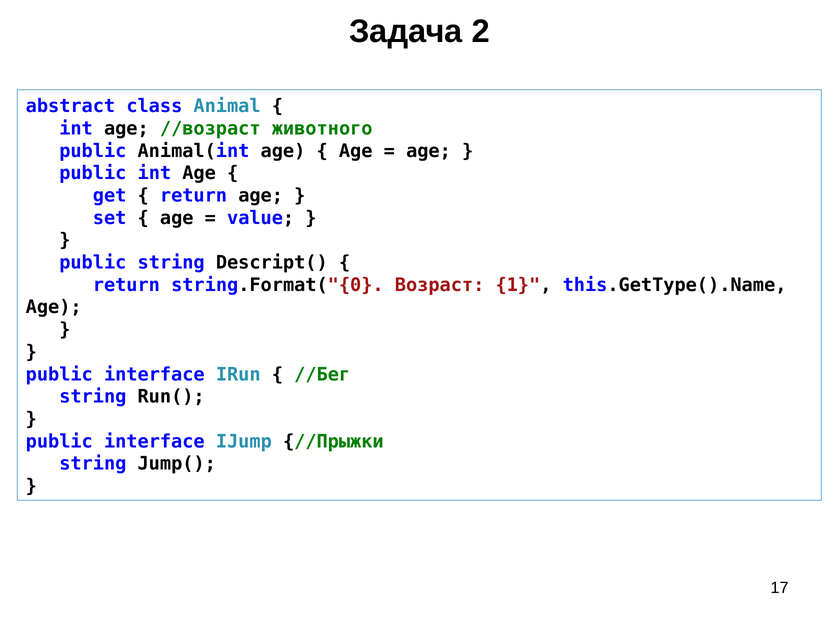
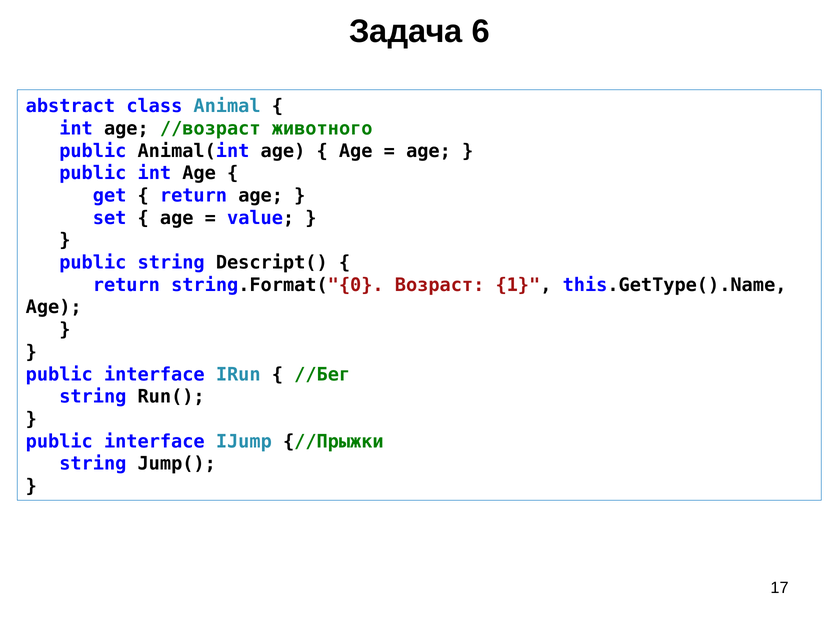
2: 2 -> 6 (481, 32)
